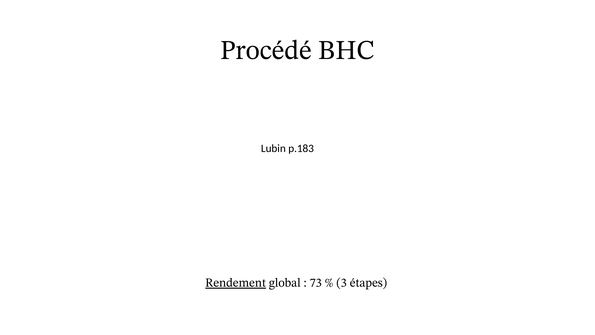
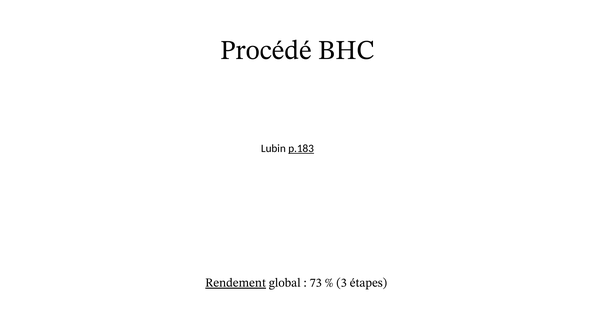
p.183 underline: none -> present (301, 148)
